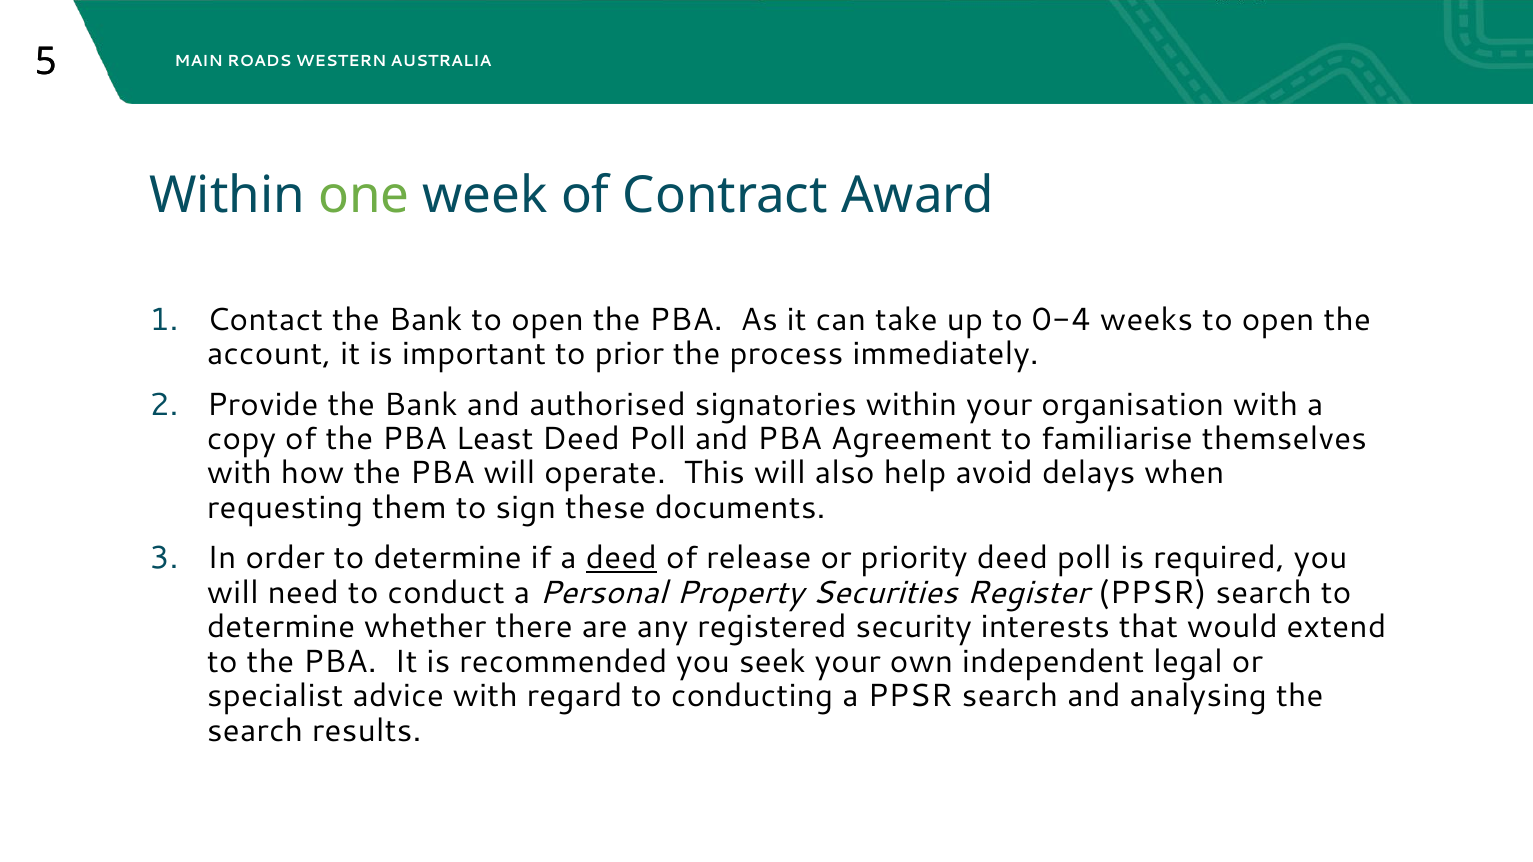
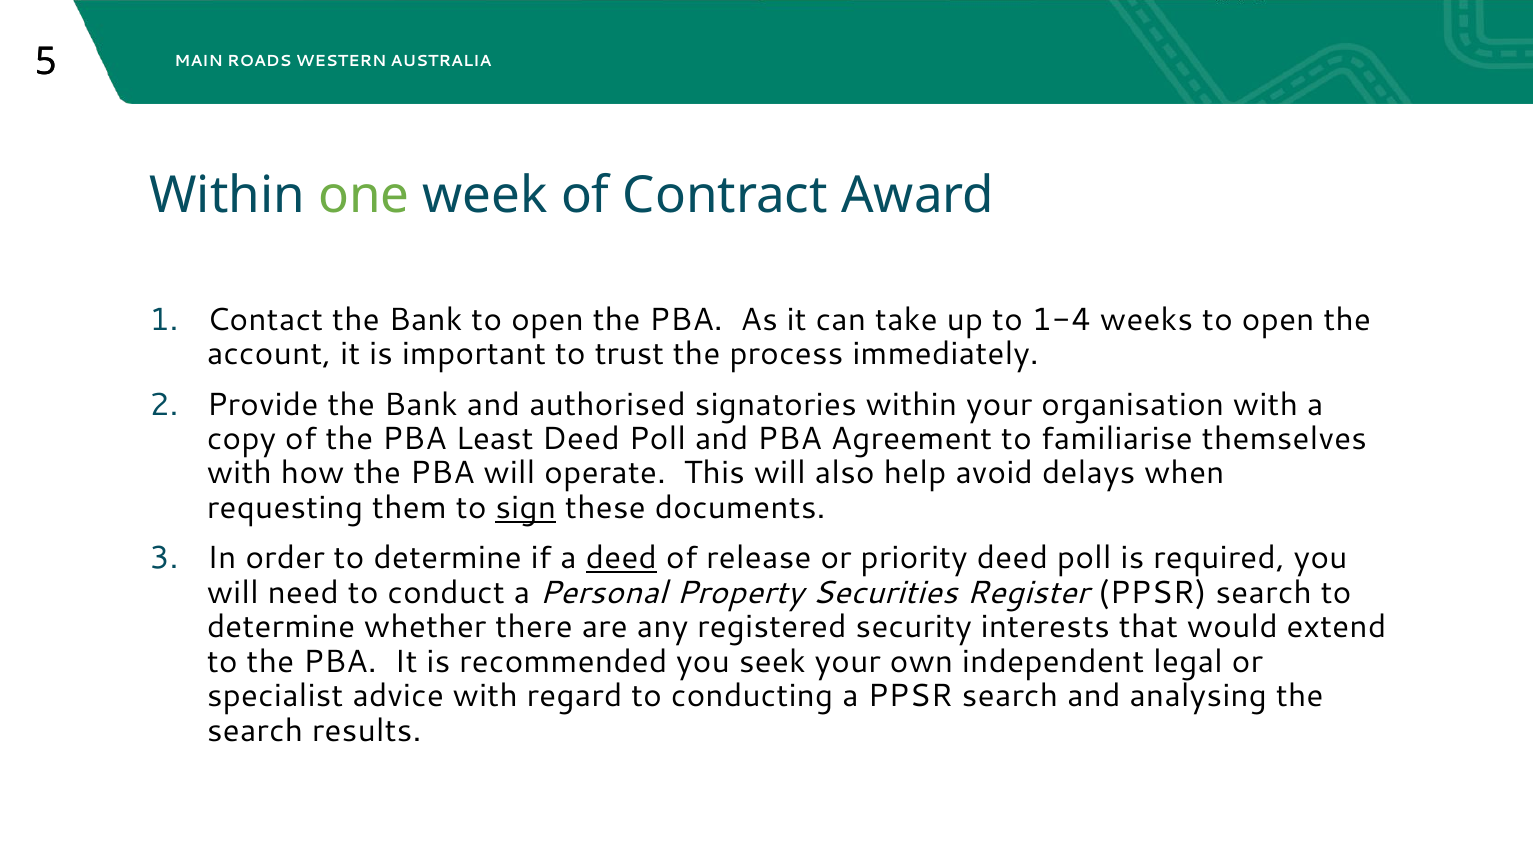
0-4: 0-4 -> 1-4 (1061, 320)
prior: prior -> trust (629, 354)
sign underline: none -> present (526, 508)
